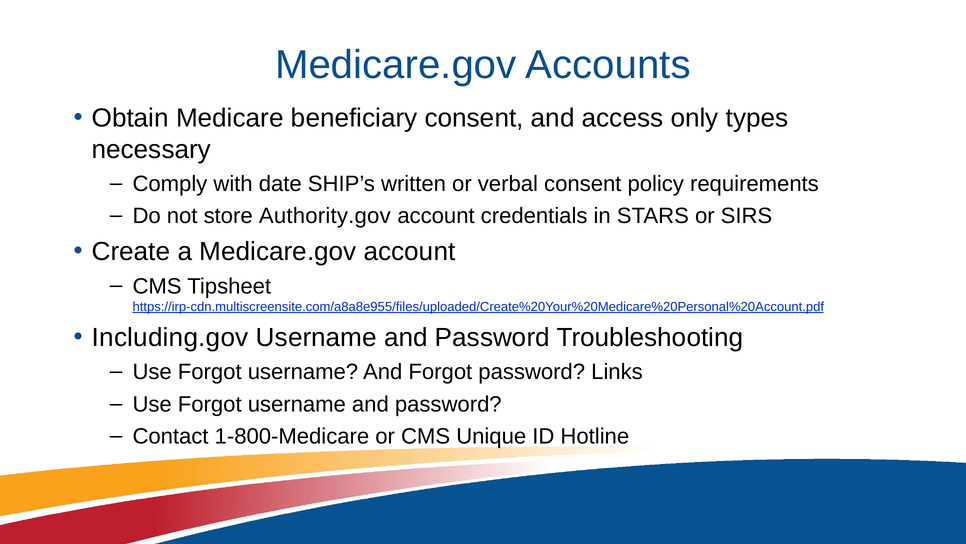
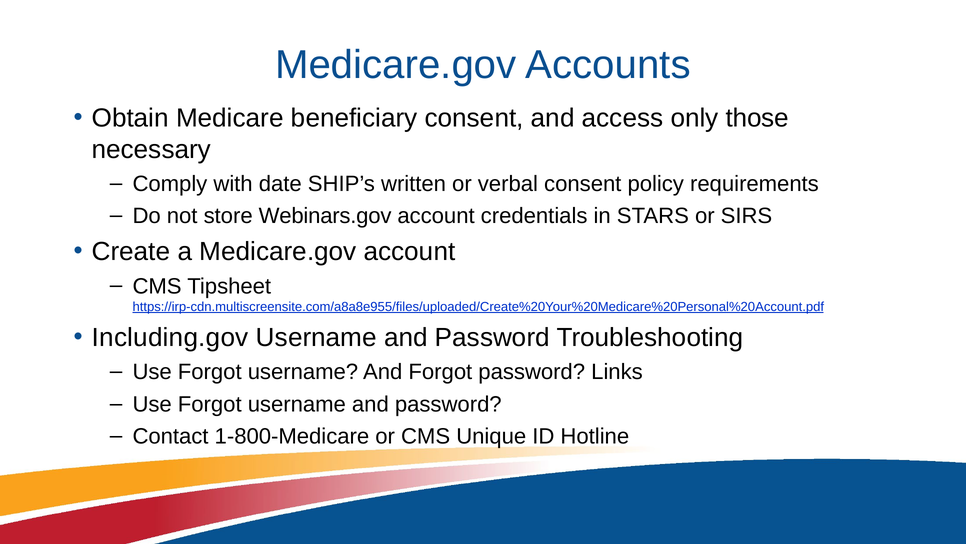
types: types -> those (757, 118)
Authority.gov: Authority.gov -> Webinars.gov (325, 216)
